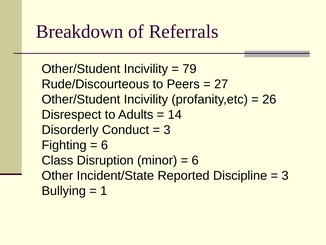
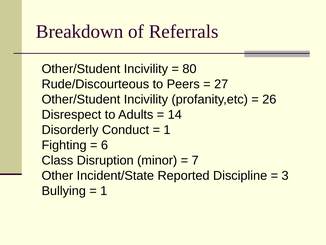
79: 79 -> 80 (189, 69)
3: 3 -> 1 (167, 130)
6: 6 -> 7 (195, 160)
